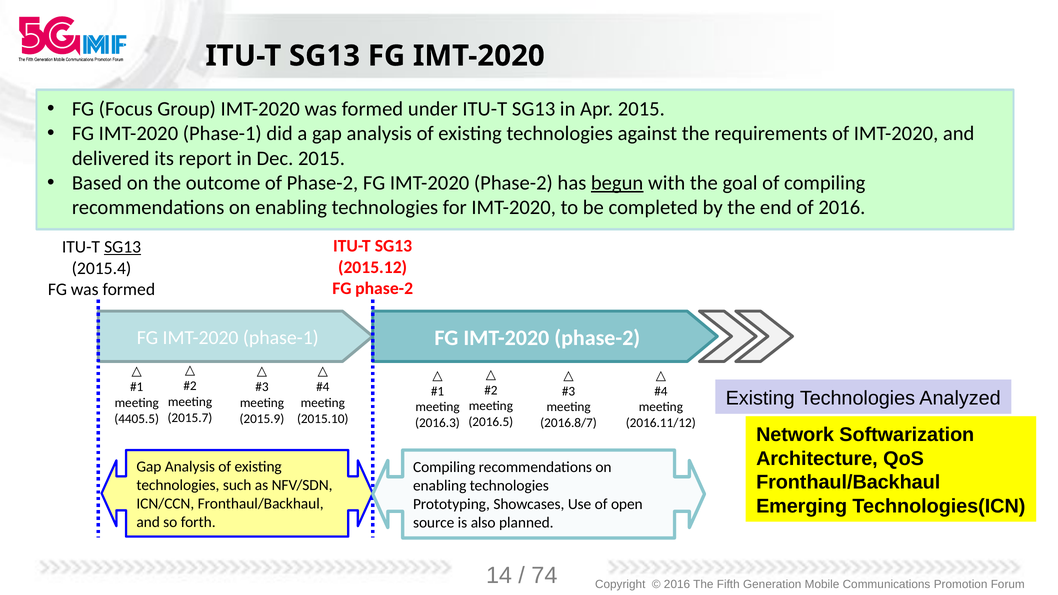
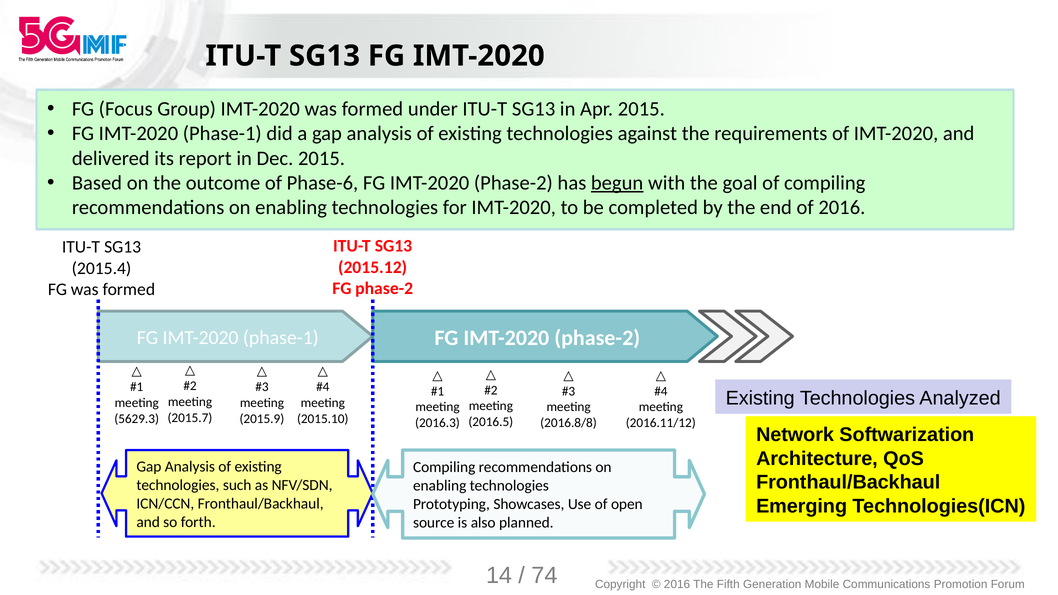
of Phase-2: Phase-2 -> Phase-6 (322, 183)
SG13 underline: present -> none (123, 247)
4405.5: 4405.5 -> 5629.3 (137, 419)
2016.8/7: 2016.8/7 -> 2016.8/8 (569, 423)
